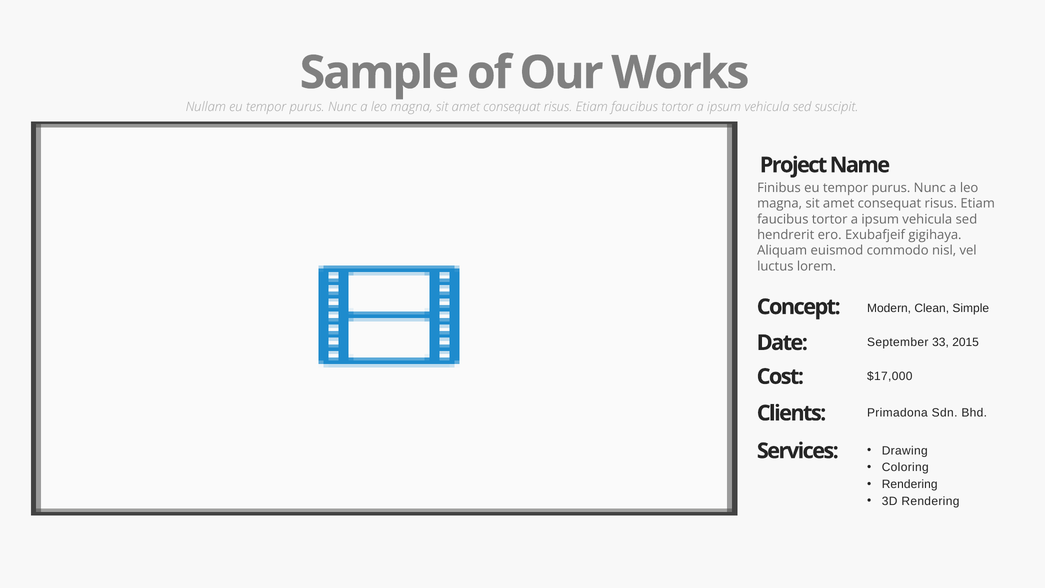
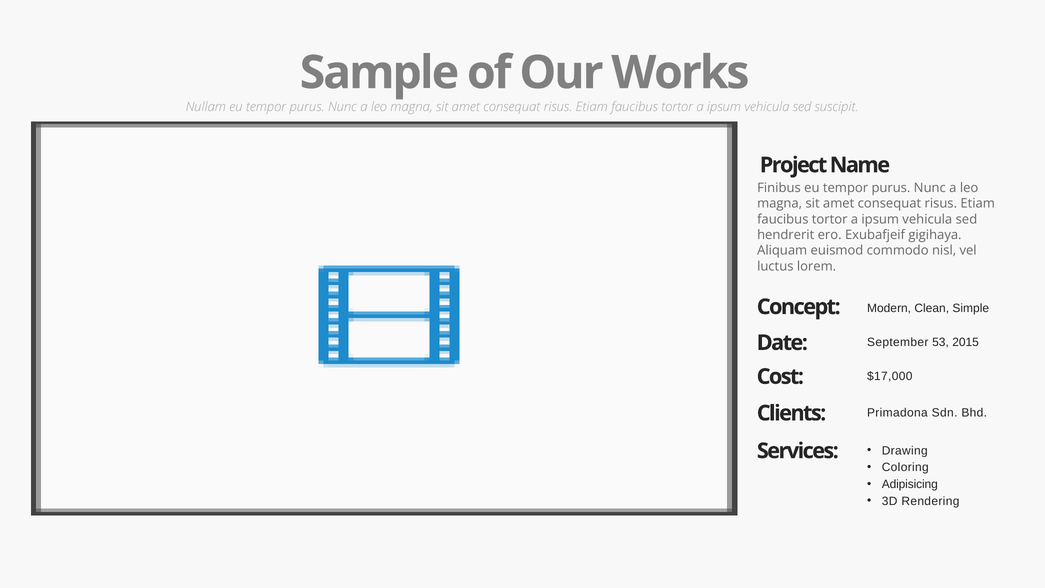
33: 33 -> 53 (941, 342)
Rendering: Rendering -> Adipisicing (910, 484)
